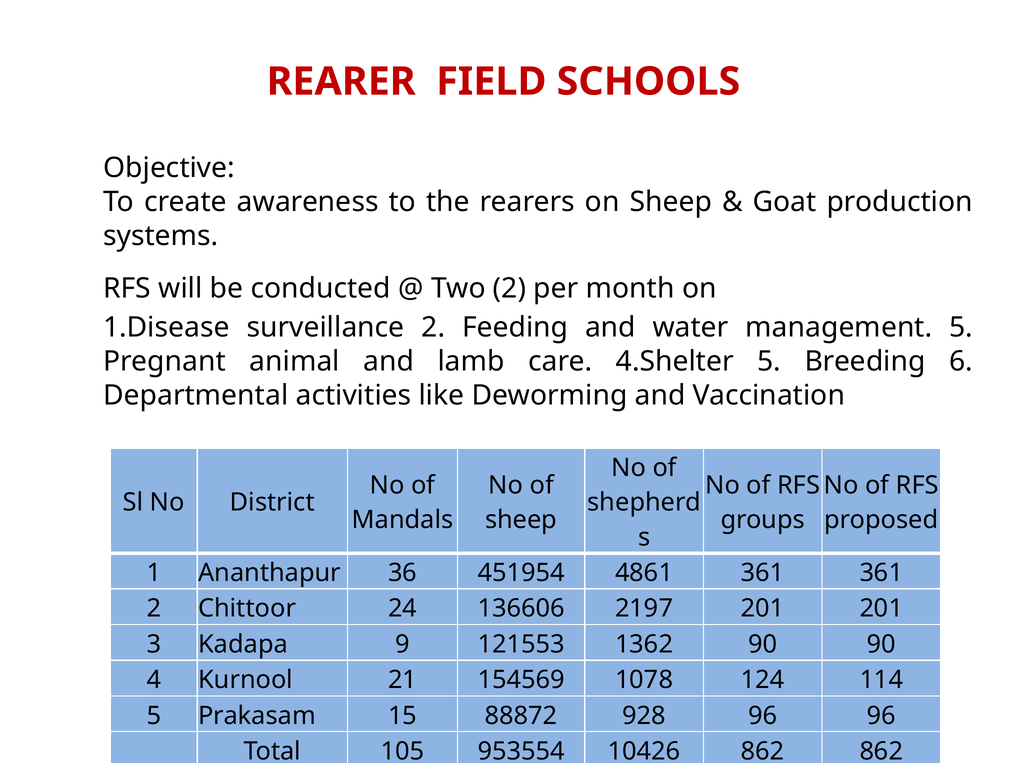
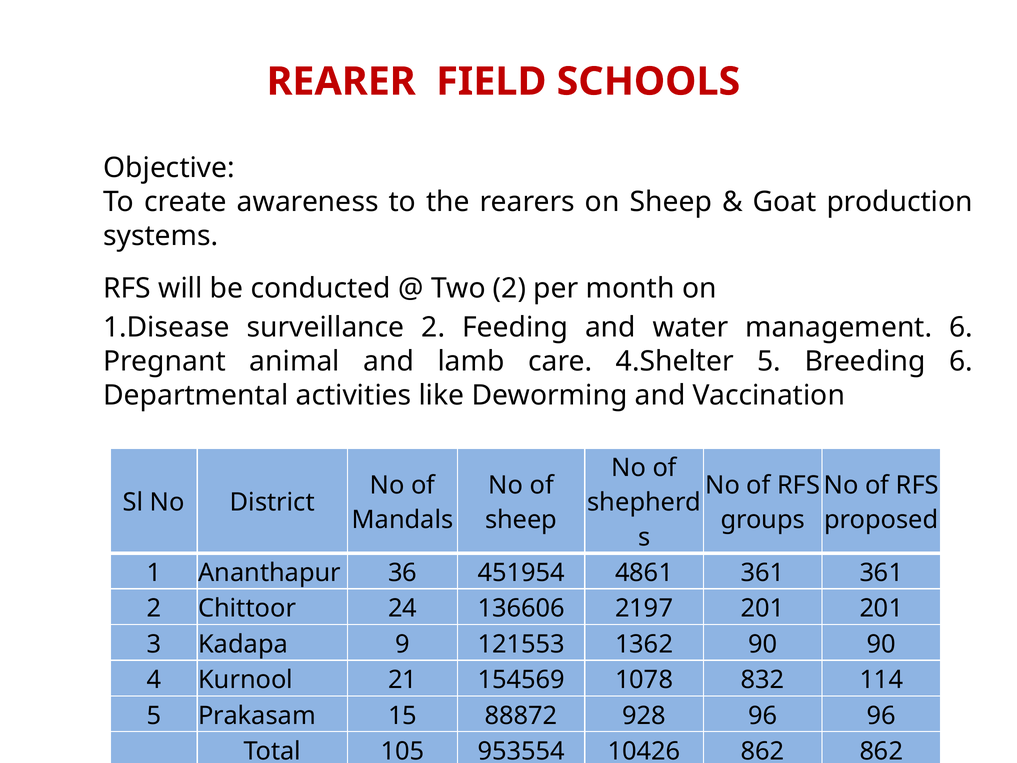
management 5: 5 -> 6 (961, 327)
124: 124 -> 832 (763, 680)
